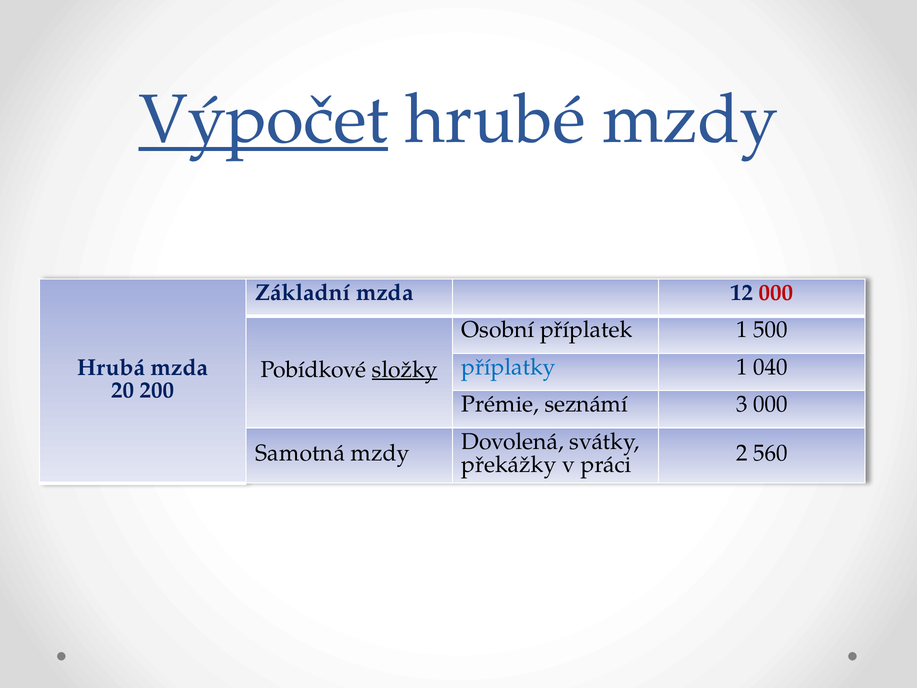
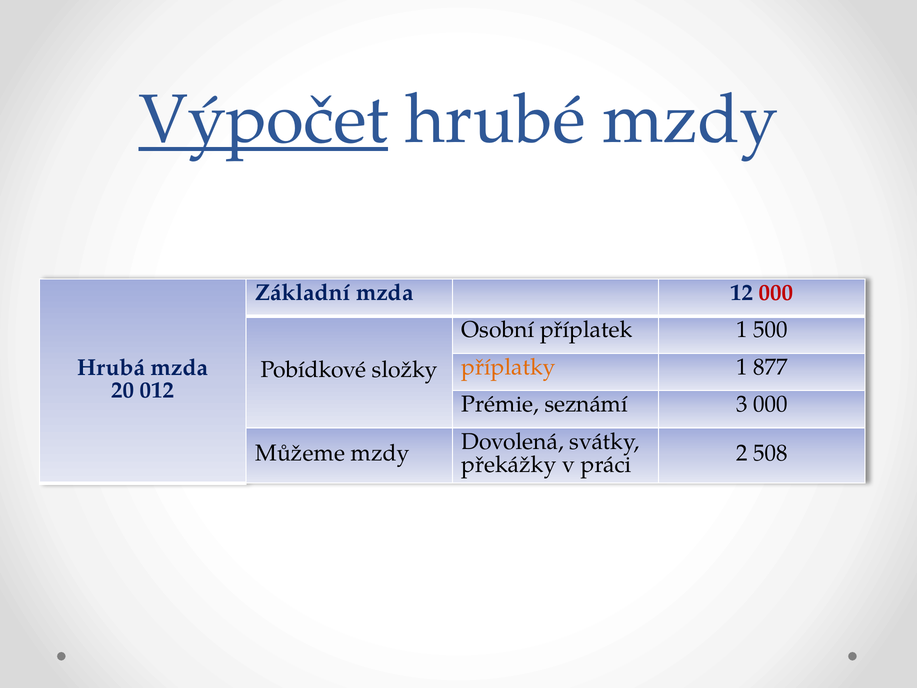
příplatky colour: blue -> orange (509, 367)
040: 040 -> 877 (770, 367)
složky underline: present -> none (405, 369)
200: 200 -> 012 (157, 390)
Samotná: Samotná -> Můžeme (300, 453)
560: 560 -> 508 (770, 453)
